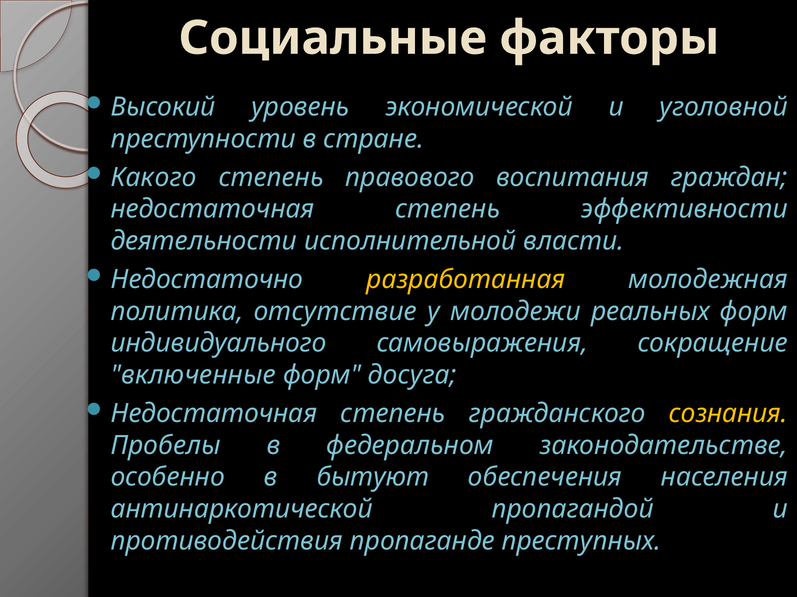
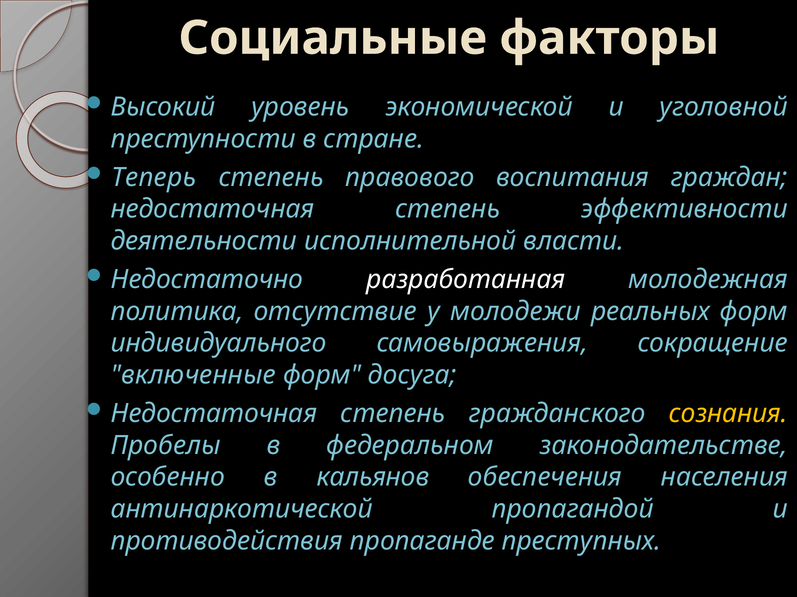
Какого: Какого -> Теперь (154, 178)
разработанная colour: yellow -> white (466, 280)
бытуют: бытуют -> кальянов (373, 478)
